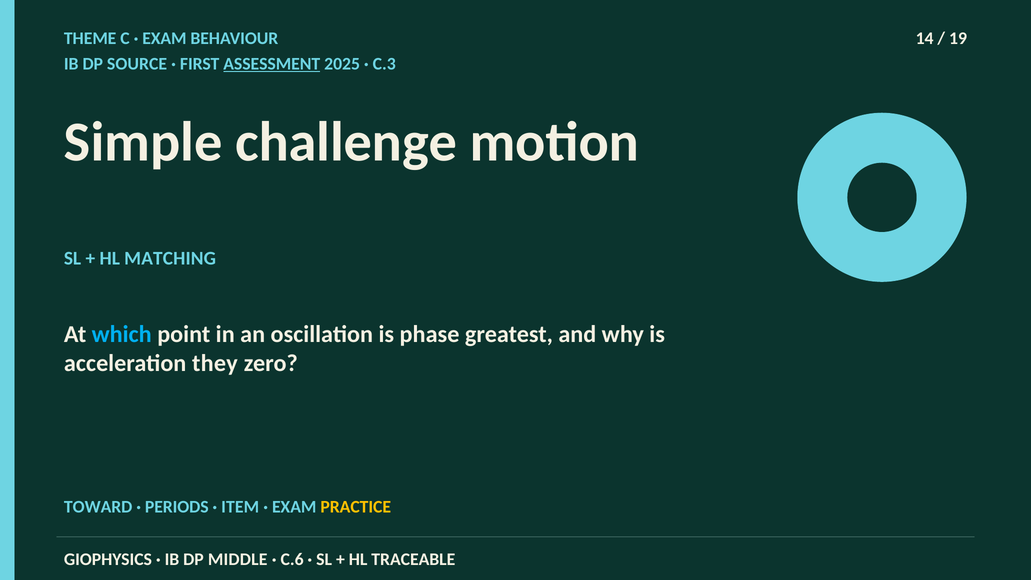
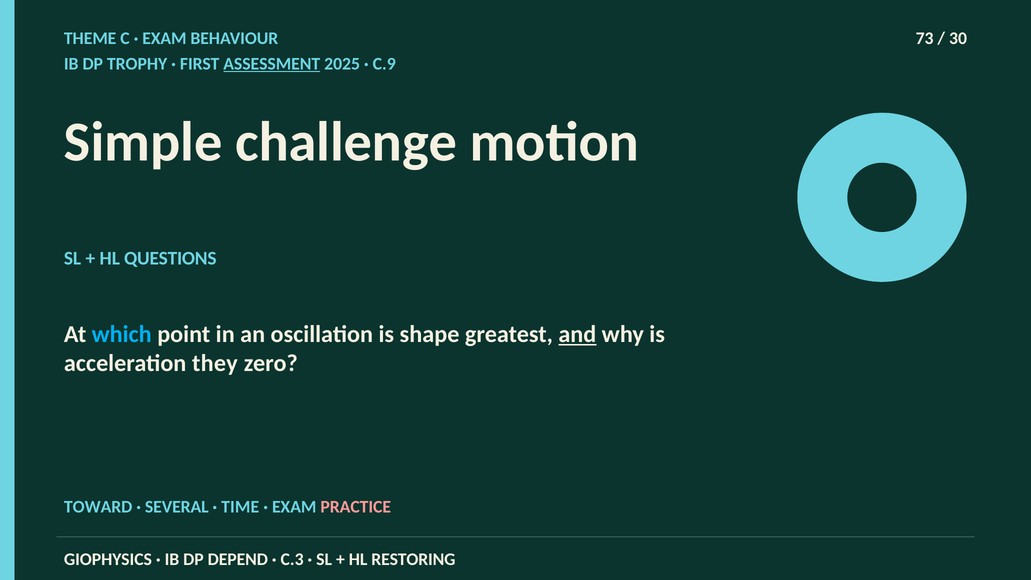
14: 14 -> 73 (925, 38)
19: 19 -> 30 (958, 38)
SOURCE: SOURCE -> TROPHY (137, 64)
C.3: C.3 -> C.9 (384, 64)
MATCHING: MATCHING -> QUESTIONS (170, 258)
phase: phase -> shape (430, 334)
and underline: none -> present (577, 334)
PERIODS: PERIODS -> SEVERAL (177, 507)
ITEM: ITEM -> TIME (240, 507)
PRACTICE colour: yellow -> pink (356, 507)
MIDDLE: MIDDLE -> DEPEND (238, 559)
C.6: C.6 -> C.3 (292, 559)
TRACEABLE: TRACEABLE -> RESTORING (413, 559)
